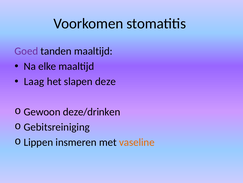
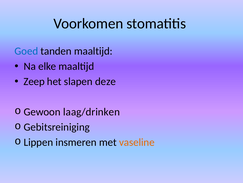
Goed colour: purple -> blue (26, 51)
Laag: Laag -> Zeep (34, 81)
deze/drinken: deze/drinken -> laag/drinken (92, 112)
